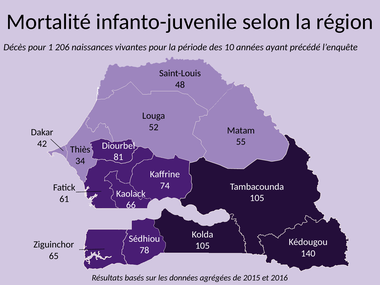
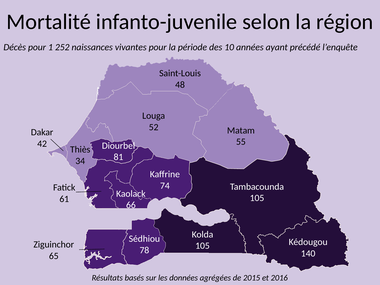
206: 206 -> 252 (62, 47)
